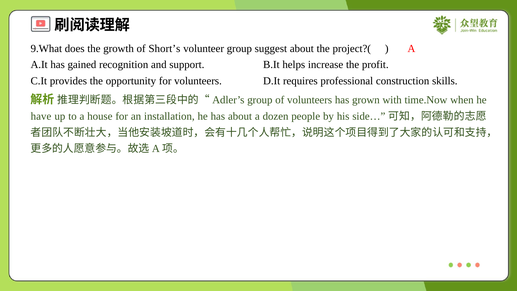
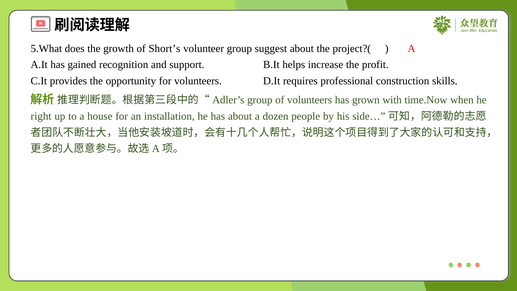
9.What: 9.What -> 5.What (46, 48)
have: have -> right (41, 116)
